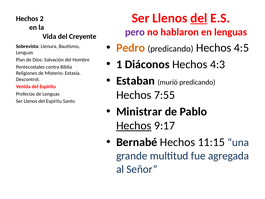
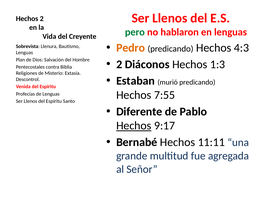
del underline: present -> none (199, 18)
pero colour: purple -> green (135, 32)
4:5: 4:5 -> 4:3 (241, 48)
1: 1 -> 2 (119, 64)
4:3: 4:3 -> 1:3 (218, 64)
Ministrar: Ministrar -> Diferente (139, 111)
11:15: 11:15 -> 11:11 (211, 142)
